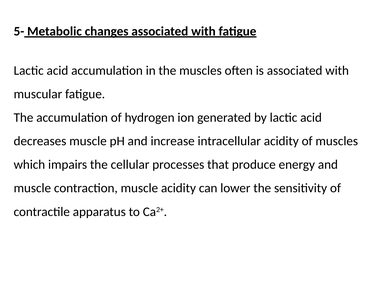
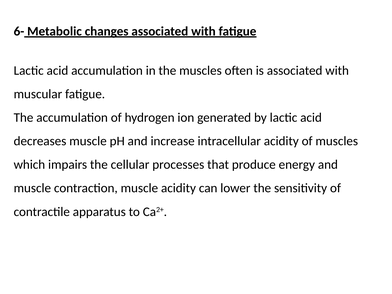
5-: 5- -> 6- (19, 31)
